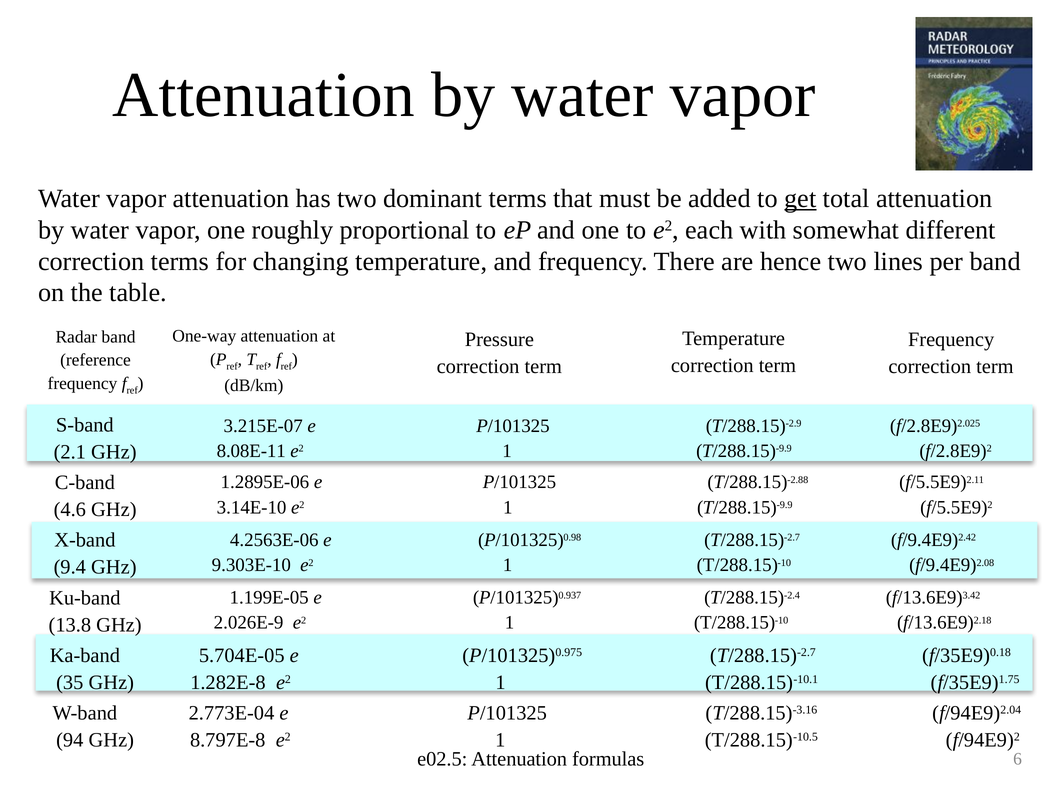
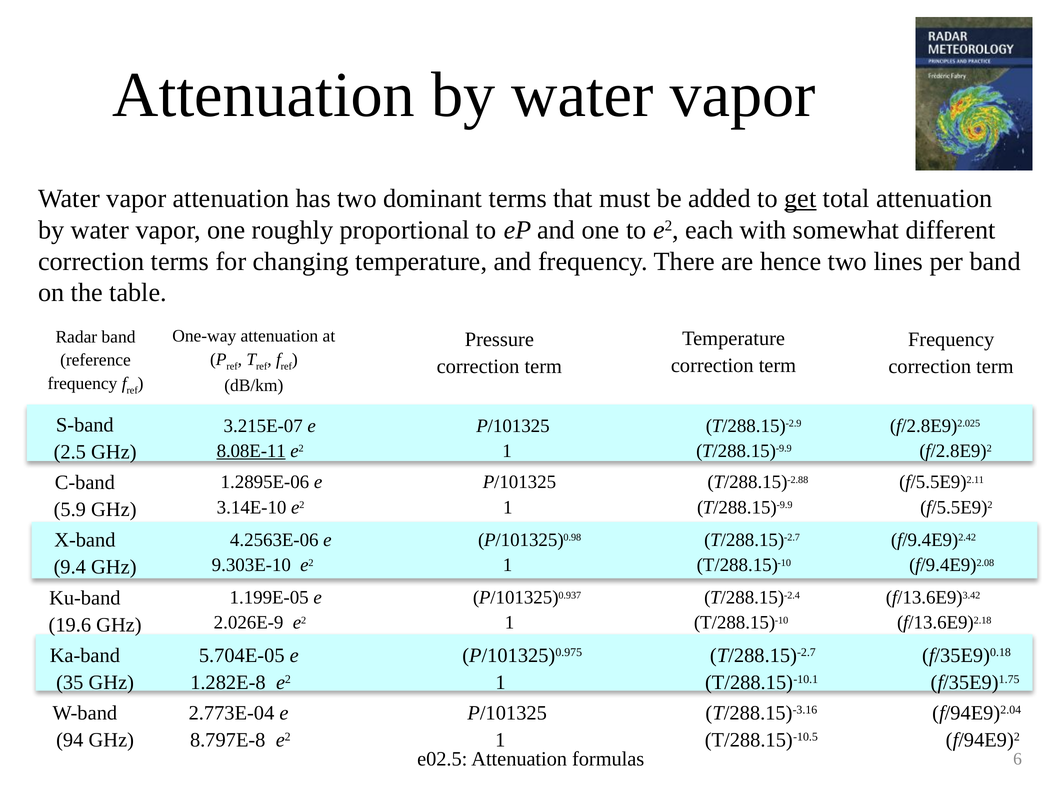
8.08E-11 underline: none -> present (251, 451)
2.1: 2.1 -> 2.5 (70, 452)
4.6: 4.6 -> 5.9 (70, 510)
13.8: 13.8 -> 19.6 (70, 625)
